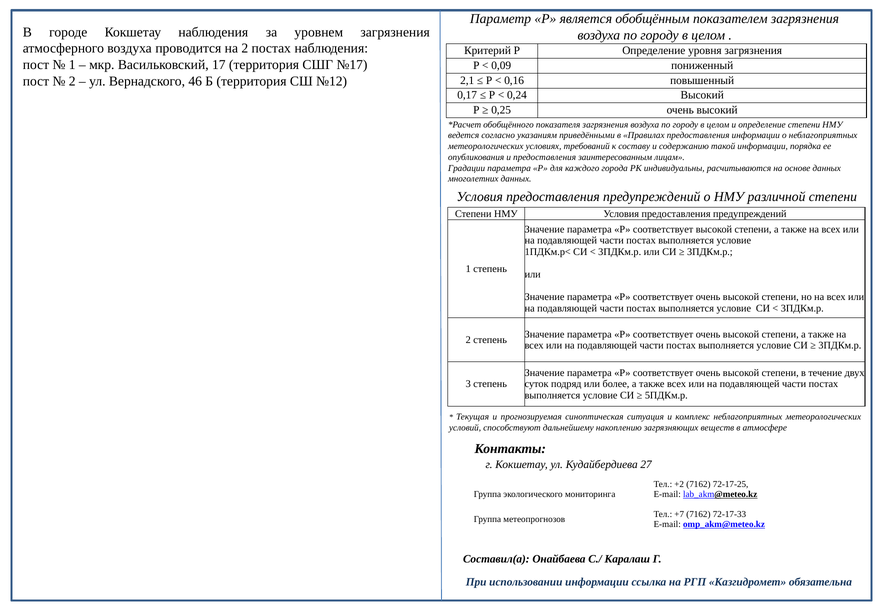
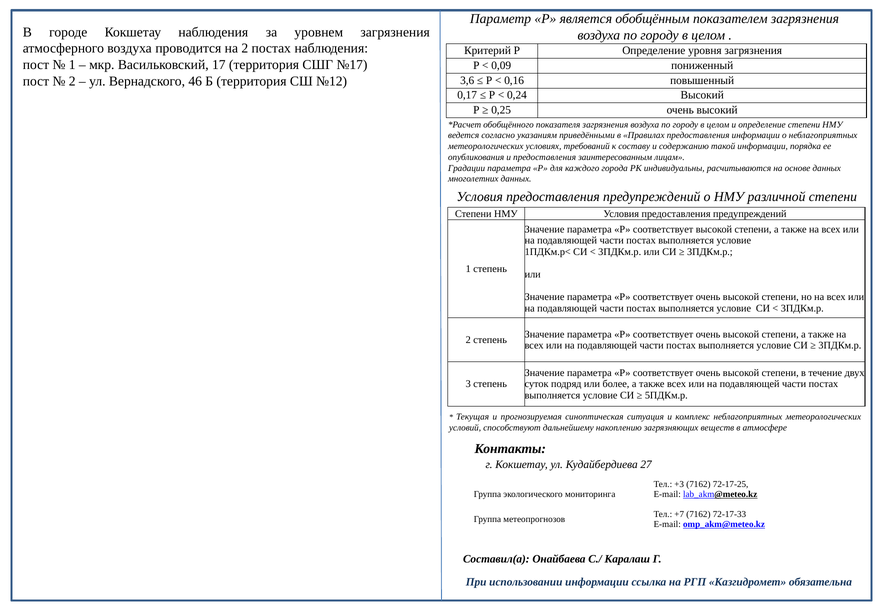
2,1: 2,1 -> 3,6 (467, 80)
+2: +2 -> +3 (679, 484)
